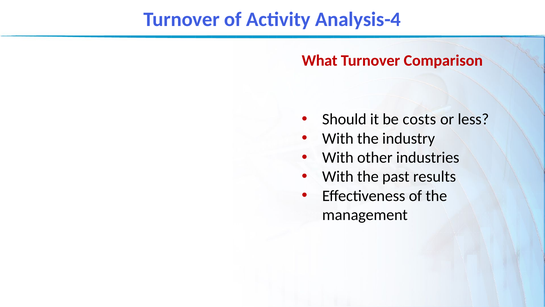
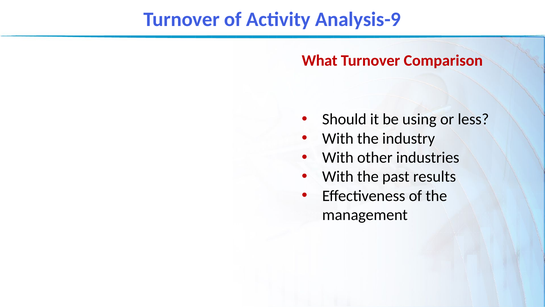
Analysis-4: Analysis-4 -> Analysis-9 (358, 19)
costs: costs -> using (419, 119)
